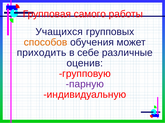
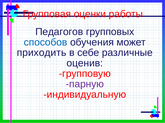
самого: самого -> оценки (90, 14)
Учащихся: Учащихся -> Педагогов (59, 32)
способов colour: orange -> blue (46, 42)
